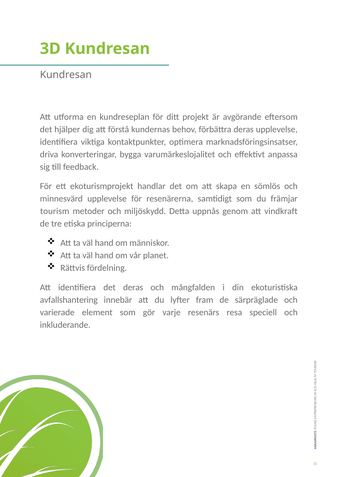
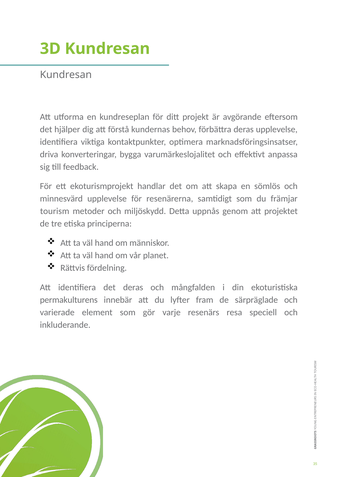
vindkraft: vindkraft -> projektet (281, 212)
avfallshantering: avfallshantering -> permakulturens (69, 300)
